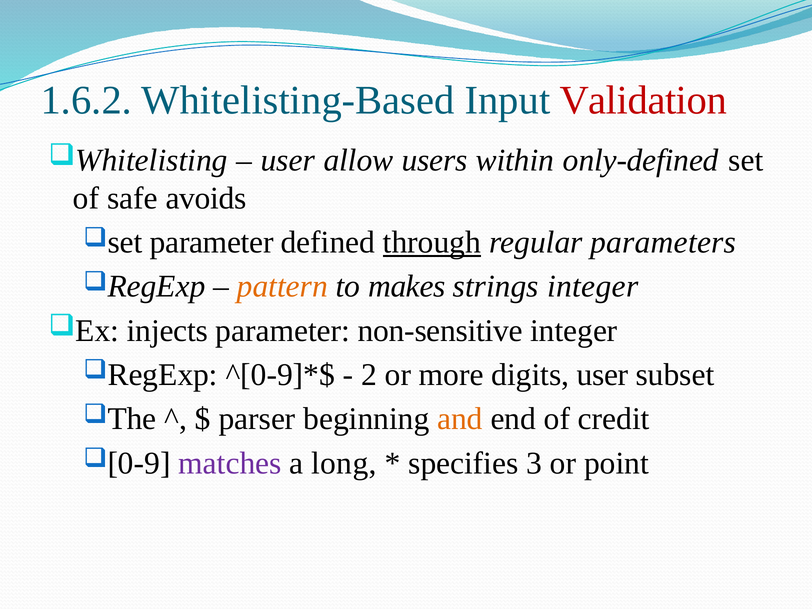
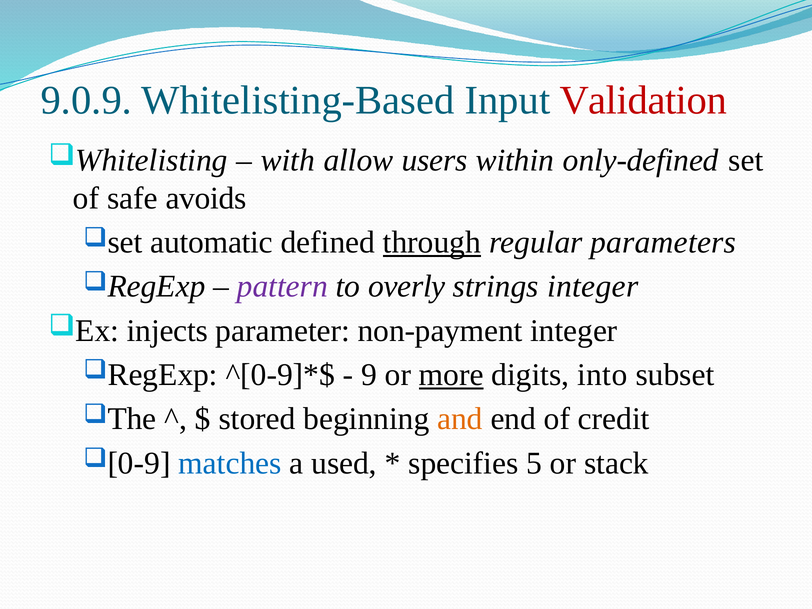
1.6.2: 1.6.2 -> 9.0.9 (86, 100)
user: user -> with (288, 160)
parameter: parameter -> automatic (212, 242)
pattern colour: orange -> purple (282, 287)
makes: makes -> overly (407, 287)
non-sensitive: non-sensitive -> non-payment (440, 331)
2: 2 -> 9 (369, 375)
more underline: none -> present (451, 375)
digits user: user -> into (602, 375)
parser: parser -> stored (257, 419)
matches colour: purple -> blue (230, 463)
long: long -> used (344, 463)
3: 3 -> 5 (534, 463)
point: point -> stack (616, 463)
